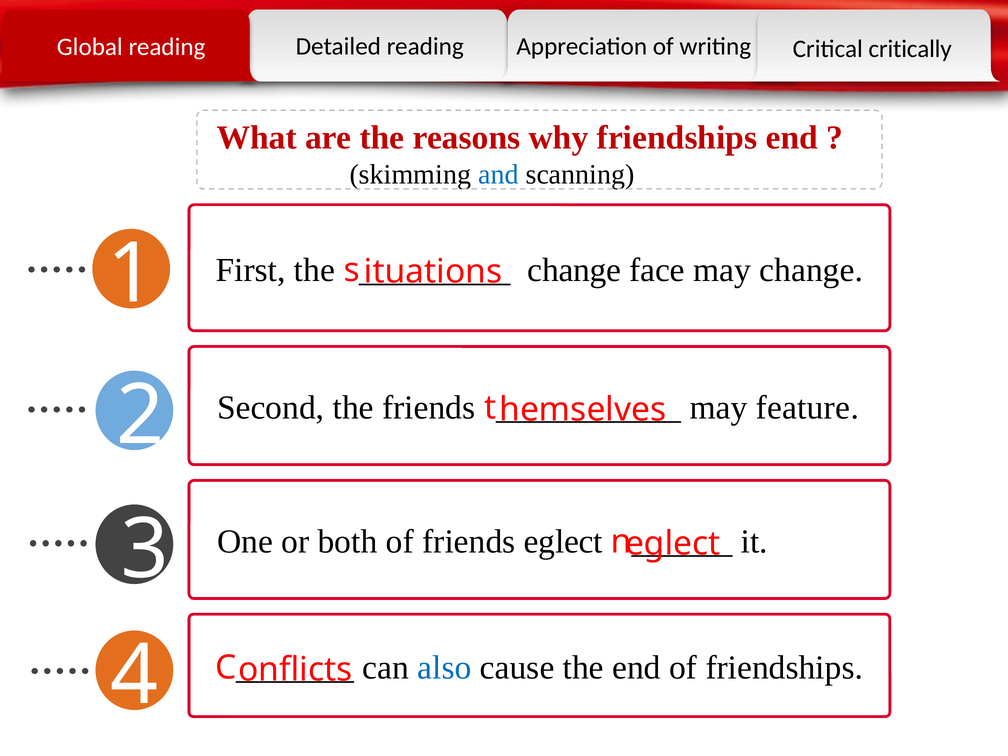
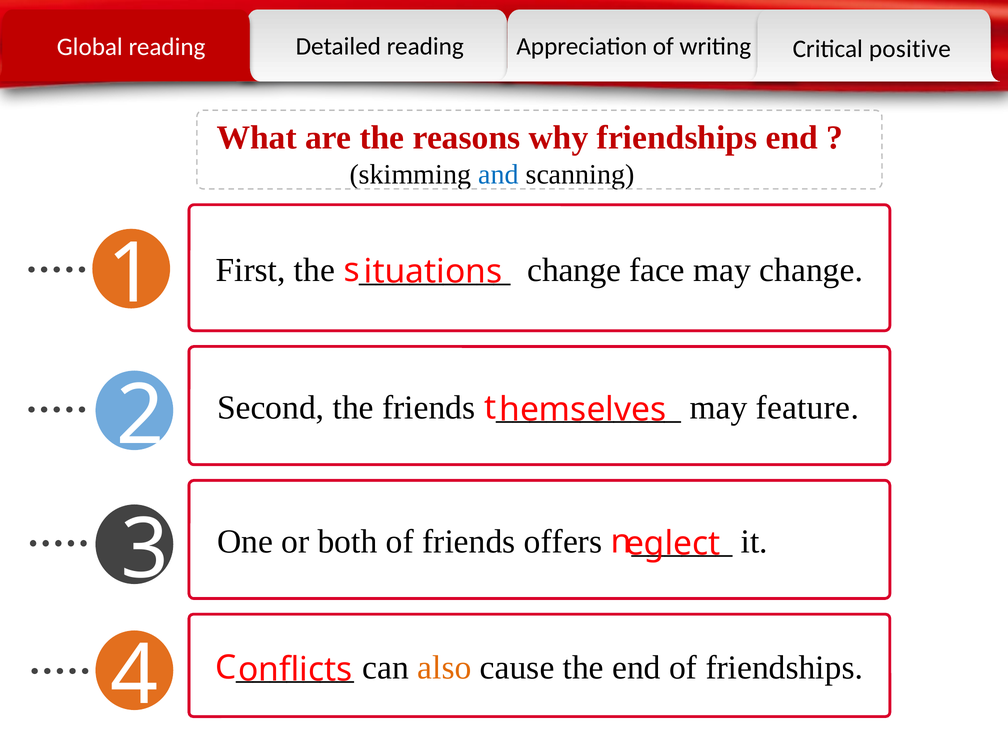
critically: critically -> positive (910, 49)
friends eglect: eglect -> offers (563, 542)
also colour: blue -> orange (444, 668)
